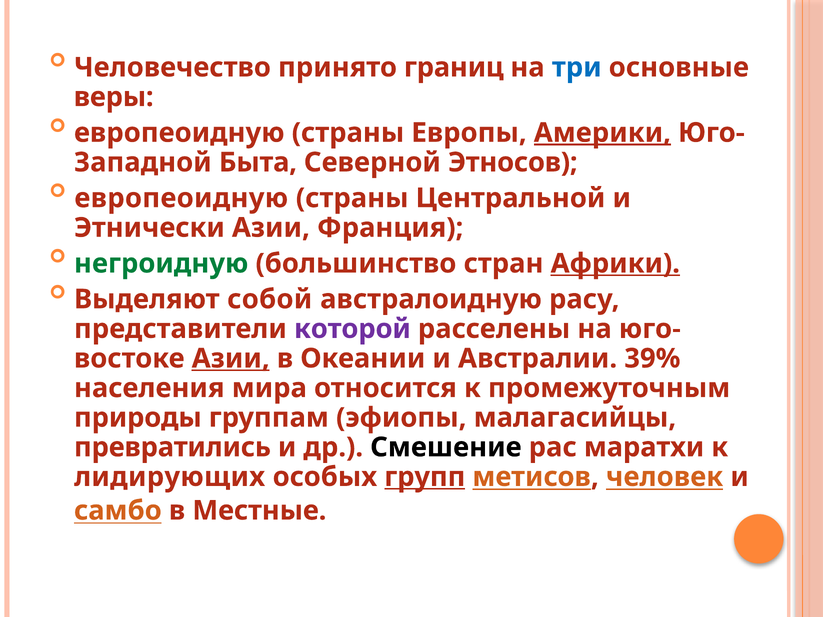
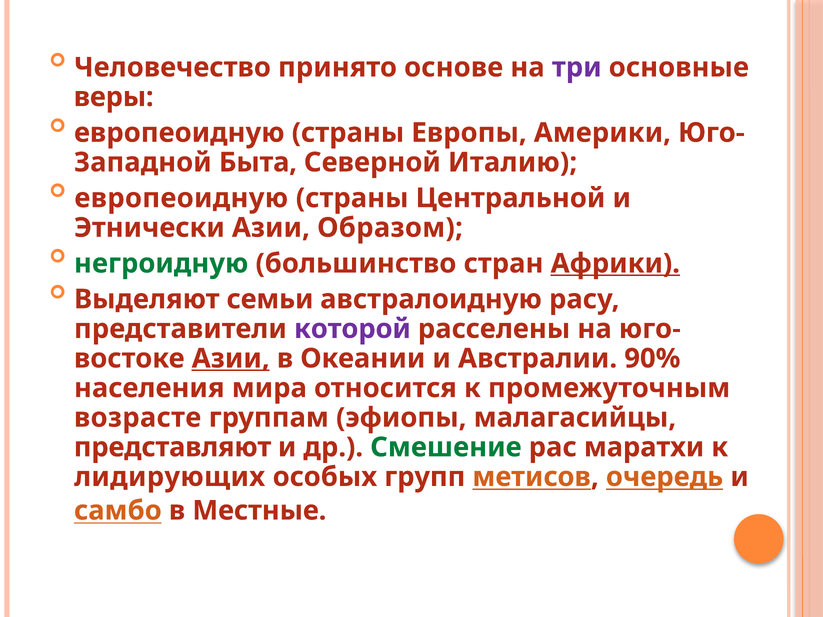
границ: границ -> основе (454, 67)
три colour: blue -> purple (577, 67)
Америки underline: present -> none (602, 133)
Этносов: Этносов -> Италию (513, 162)
Франция: Франция -> Образом (390, 228)
собой: собой -> семьи (270, 299)
39%: 39% -> 90% (652, 359)
природы: природы -> возрасте (138, 418)
превратились: превратились -> представляют (172, 447)
Смешение colour: black -> green (446, 447)
групп underline: present -> none (425, 477)
человек: человек -> очередь (665, 477)
